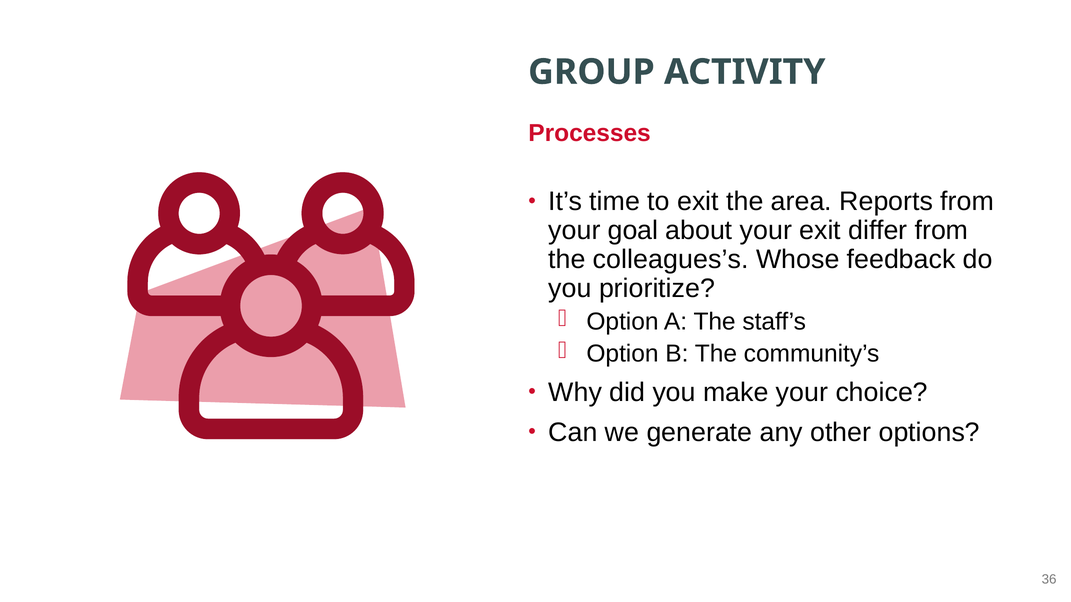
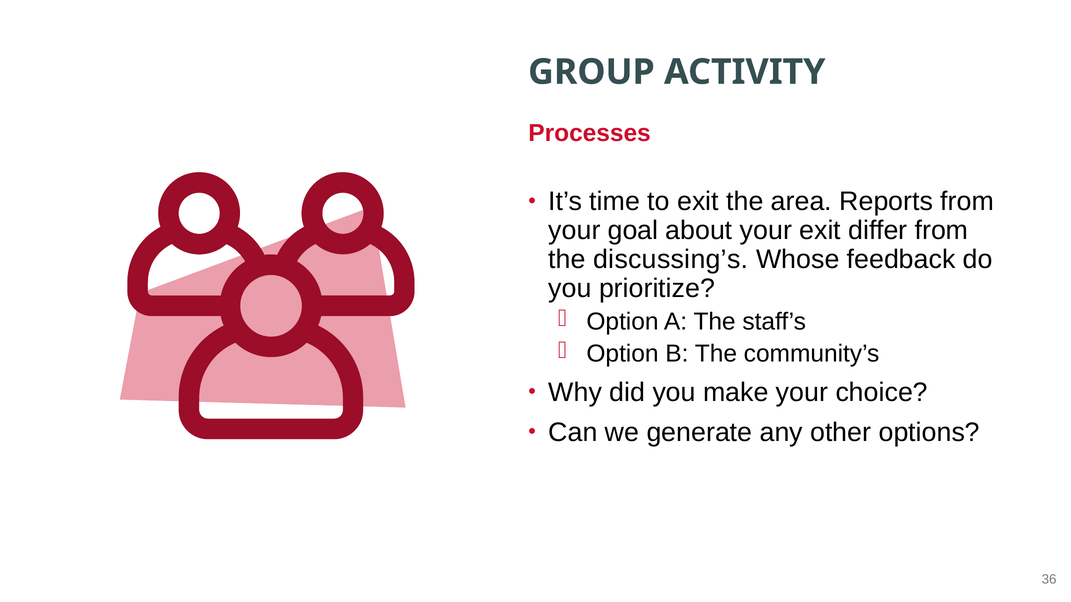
colleagues’s: colleagues’s -> discussing’s (671, 260)
